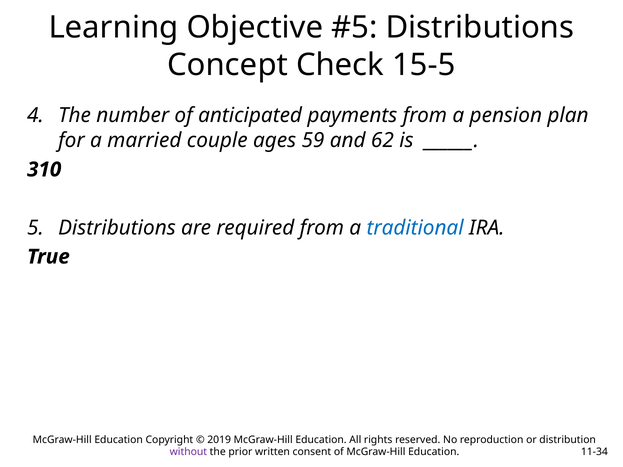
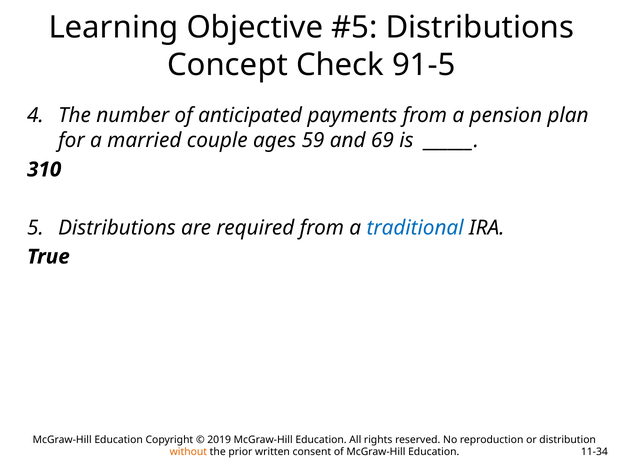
15-5: 15-5 -> 91-5 (424, 65)
62: 62 -> 69 (382, 141)
without colour: purple -> orange (188, 452)
